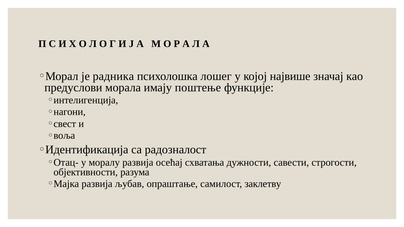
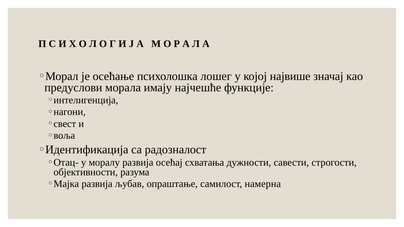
радника: радника -> осећање (113, 76)
поштење: поштење -> најчешће (198, 88)
заклетву: заклетву -> намерна (263, 184)
